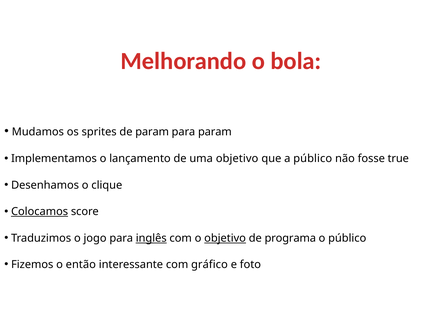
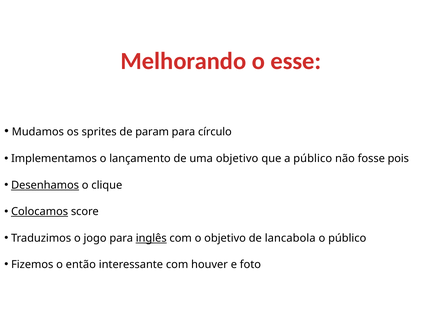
bola: bola -> esse (296, 61)
para param: param -> círculo (215, 132)
true: true -> pois (398, 159)
Desenhamos underline: none -> present (45, 185)
objetivo underline: present -> none (225, 238)
programa: programa -> lancabola (290, 238)
gráfico: gráfico -> houver (209, 265)
